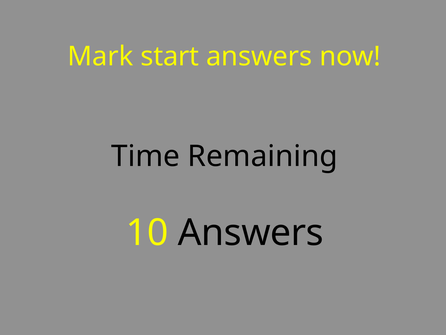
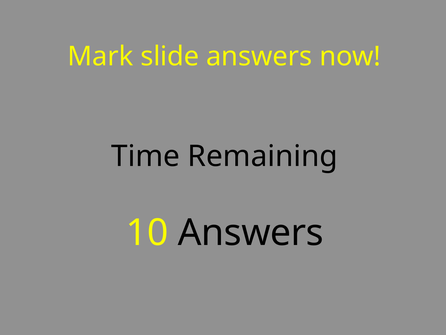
start: start -> slide (170, 57)
